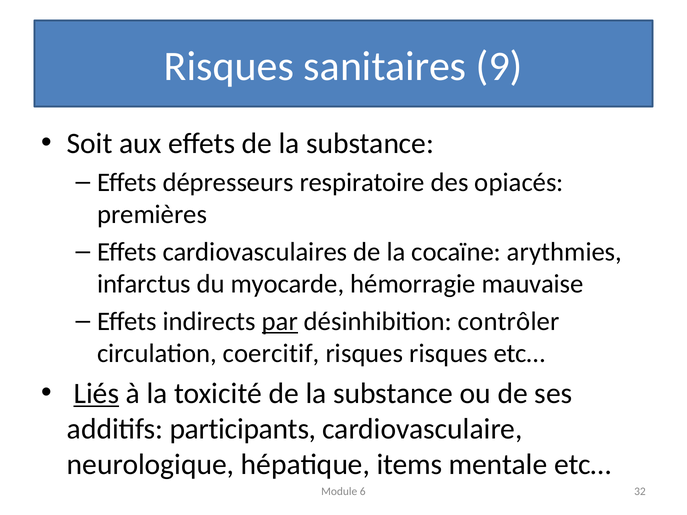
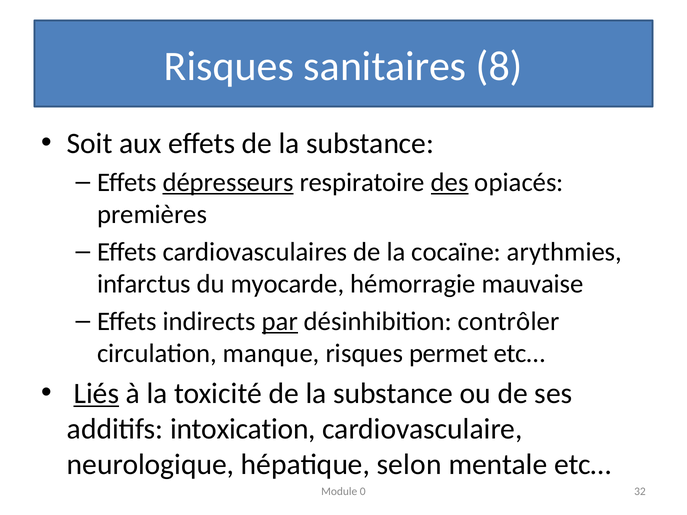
9: 9 -> 8 (499, 67)
dépresseurs underline: none -> present (228, 182)
des underline: none -> present (450, 182)
coercitif: coercitif -> manque (271, 354)
risques risques: risques -> permet (449, 354)
participants: participants -> intoxication (243, 429)
items: items -> selon (409, 465)
6: 6 -> 0 (363, 492)
